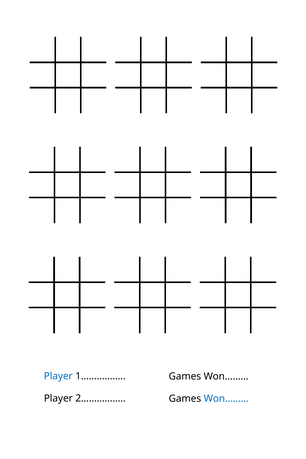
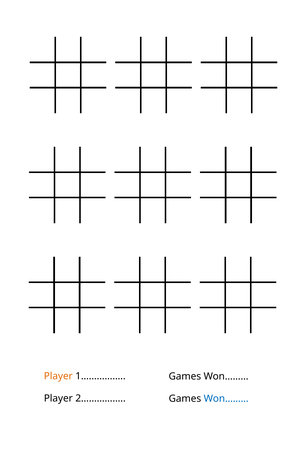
Player colour: blue -> orange (58, 376)
